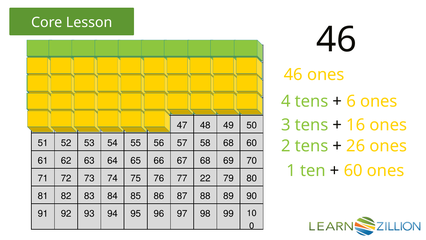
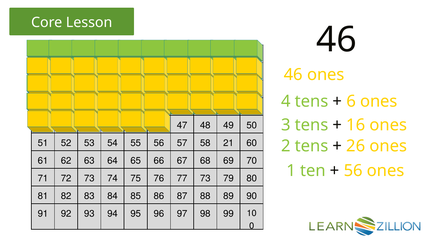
58 68: 68 -> 21 (228, 143)
60: 60 -> 56 (353, 170)
77 22: 22 -> 73 (205, 178)
